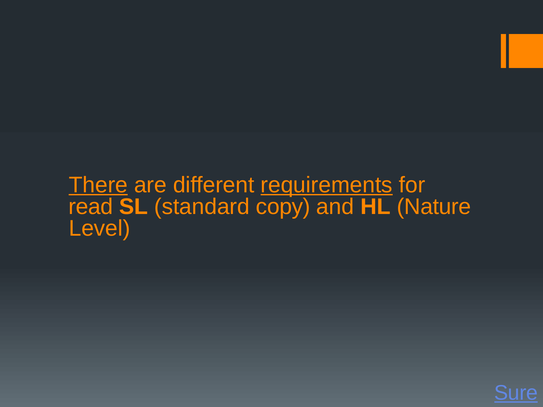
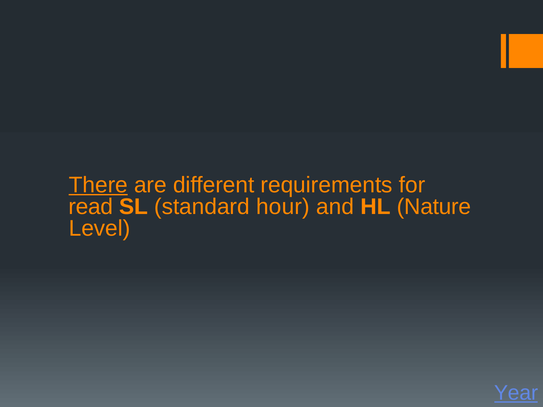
requirements underline: present -> none (327, 185)
copy: copy -> hour (283, 207)
Sure: Sure -> Year (516, 393)
